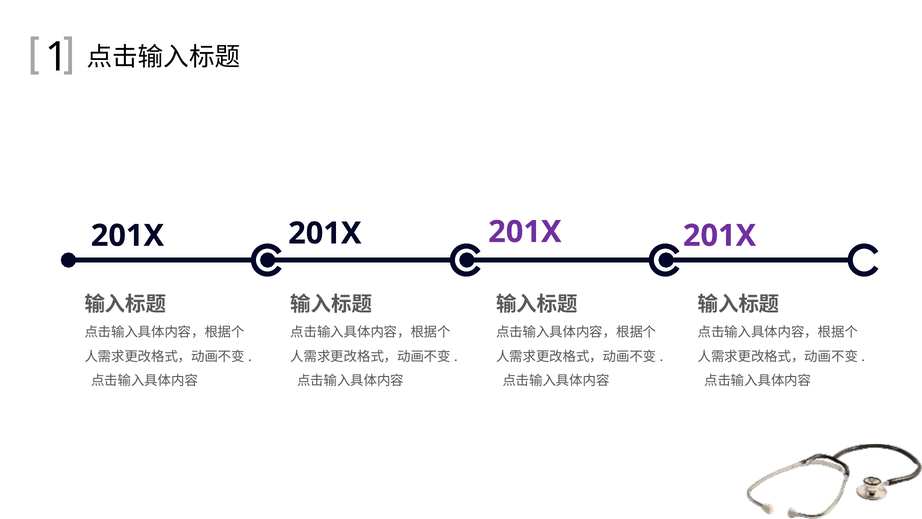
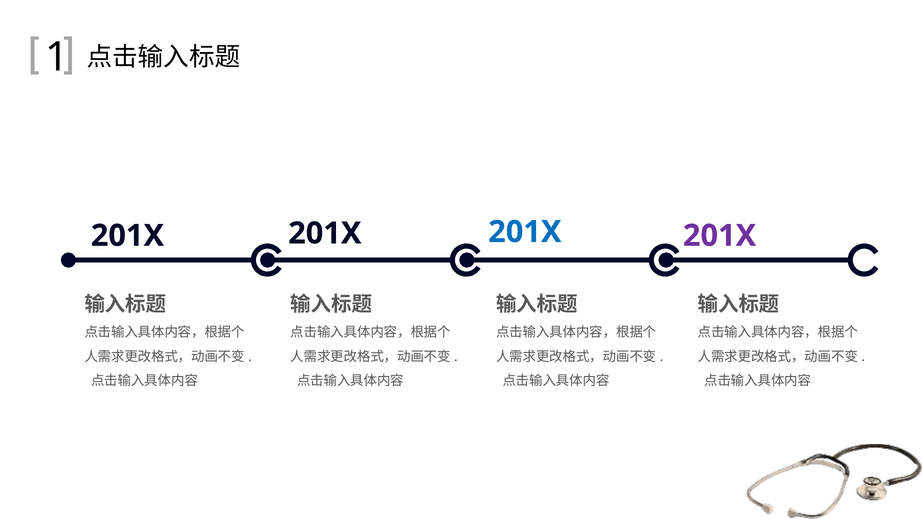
201X colour: purple -> blue (525, 232)
